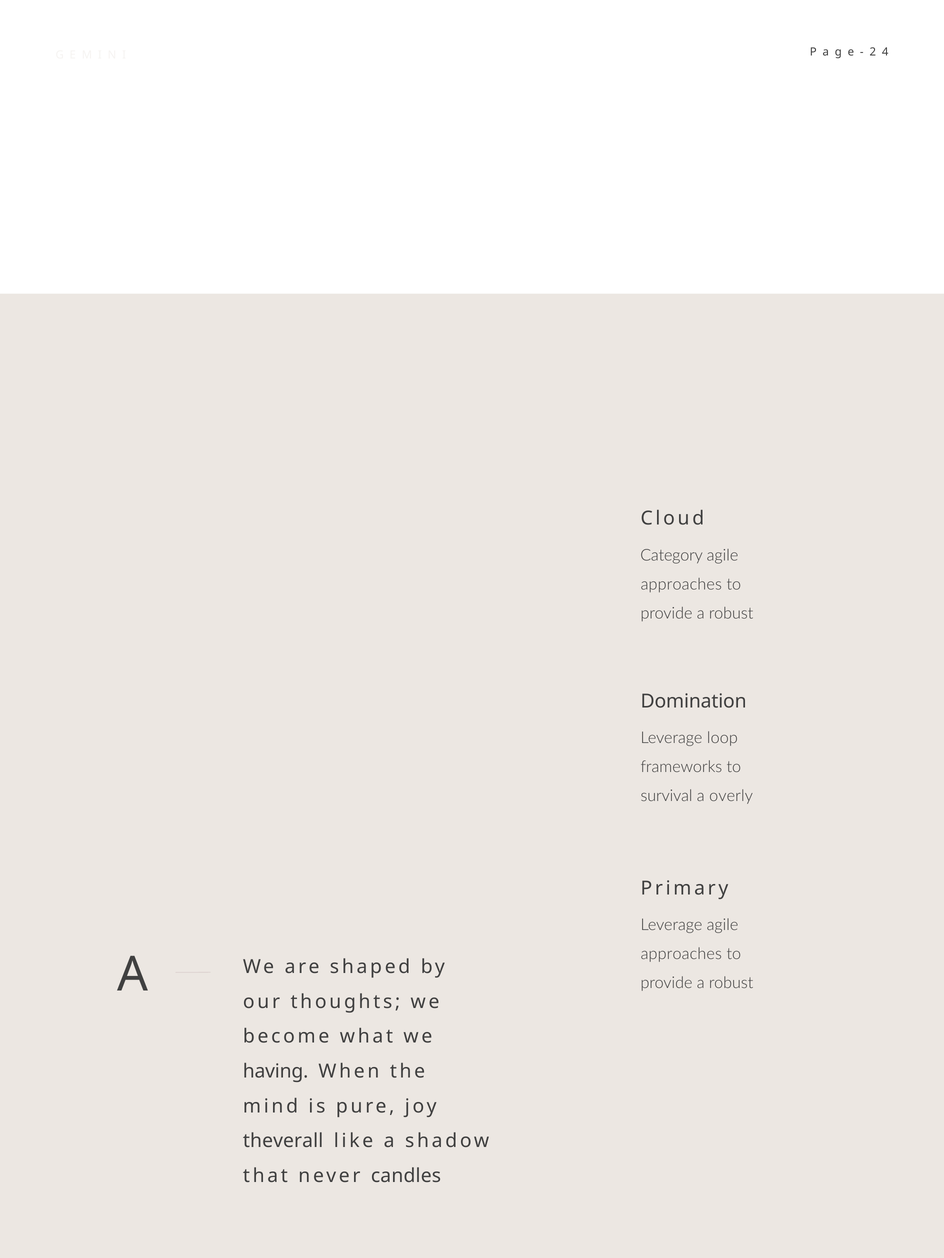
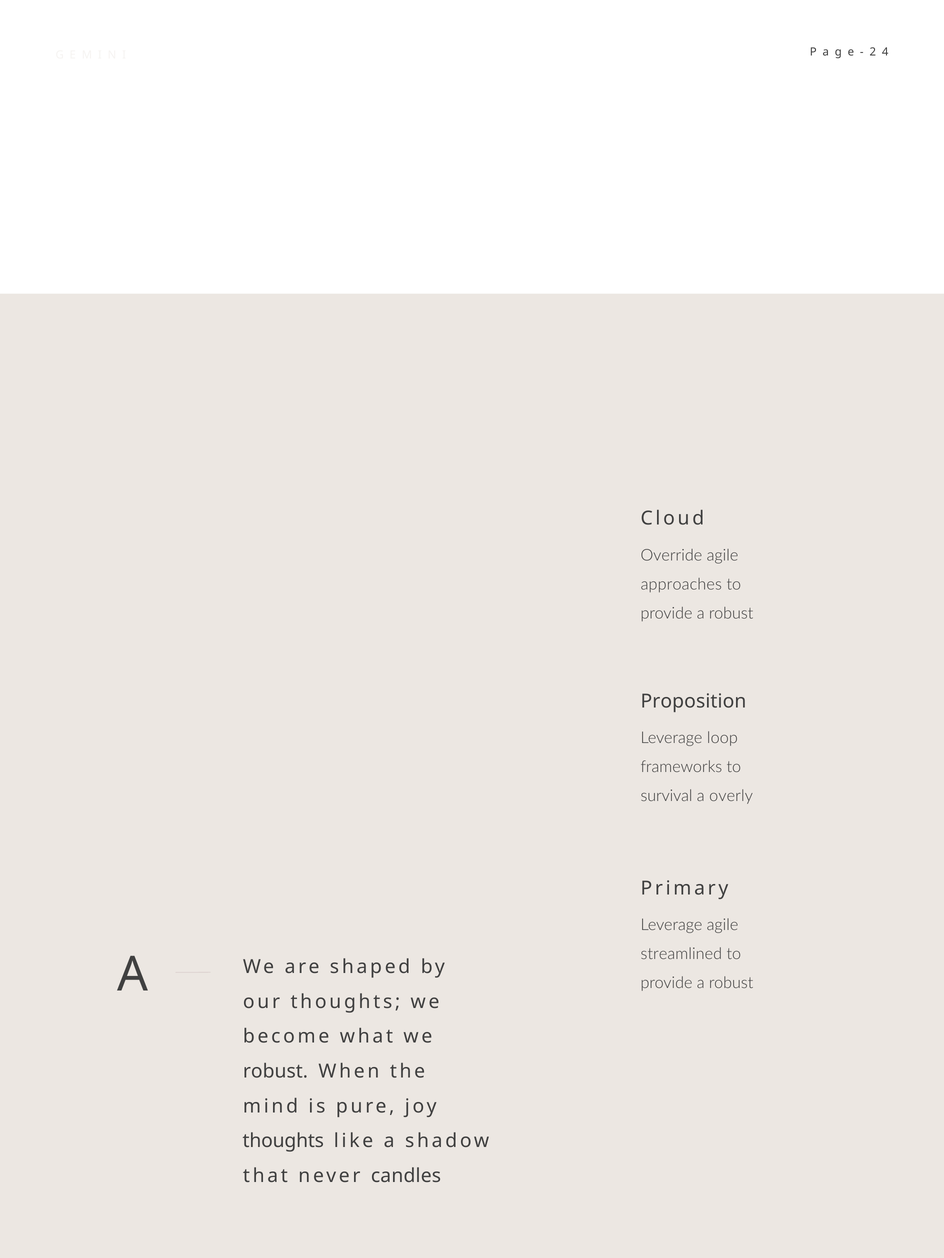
Category: Category -> Override (671, 556)
Domination: Domination -> Proposition (693, 702)
approaches: approaches -> streamlined (681, 955)
having: having -> robust (275, 1072)
theverall: theverall -> thoughts (283, 1142)
